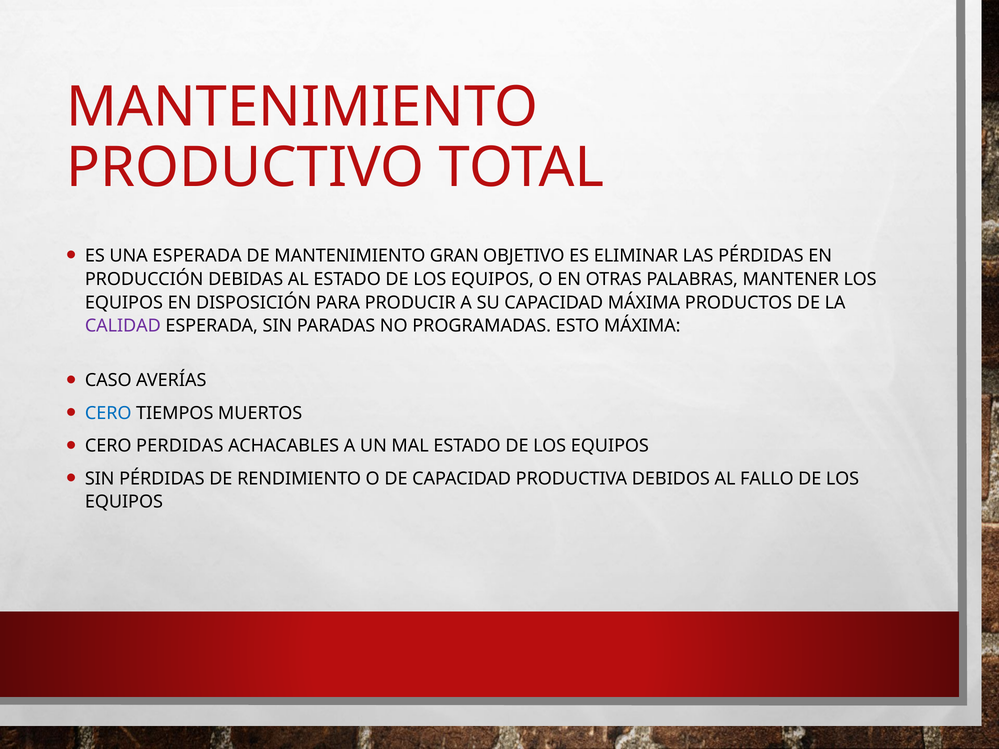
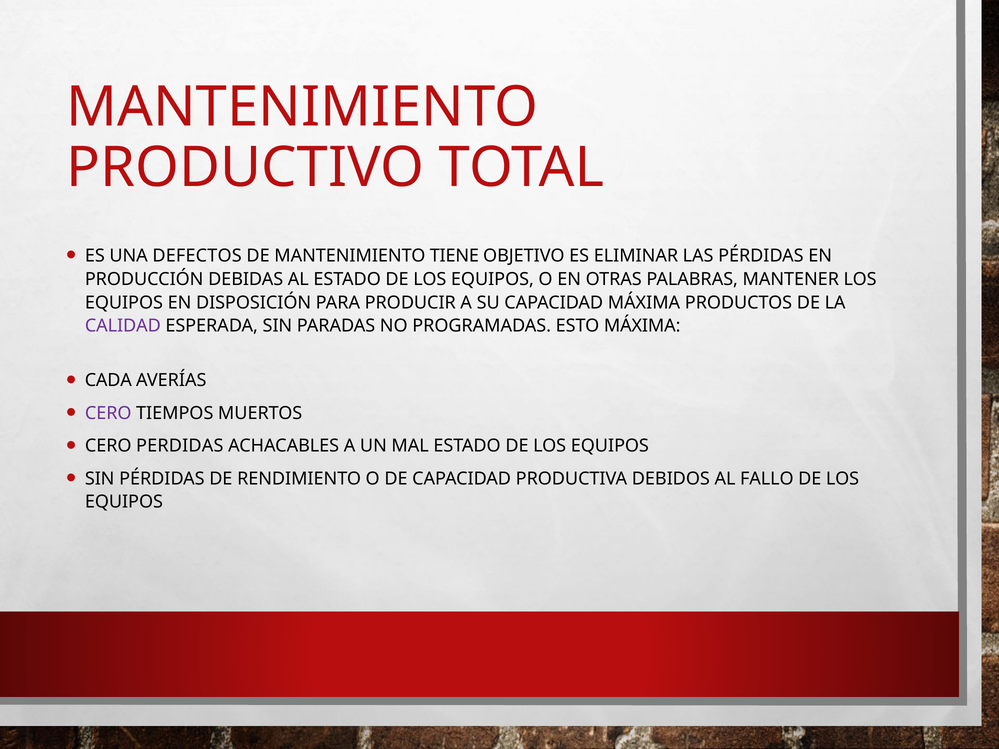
UNA ESPERADA: ESPERADA -> DEFECTOS (197, 256)
GRAN: GRAN -> TIENE (454, 256)
CASO: CASO -> CADA (108, 381)
CERO colour: blue -> purple (108, 413)
